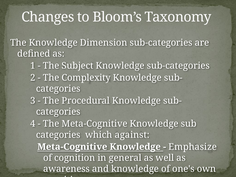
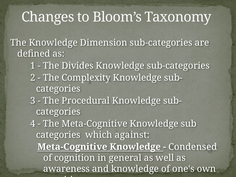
Subject: Subject -> Divides (78, 66)
Emphasize: Emphasize -> Condensed (193, 147)
